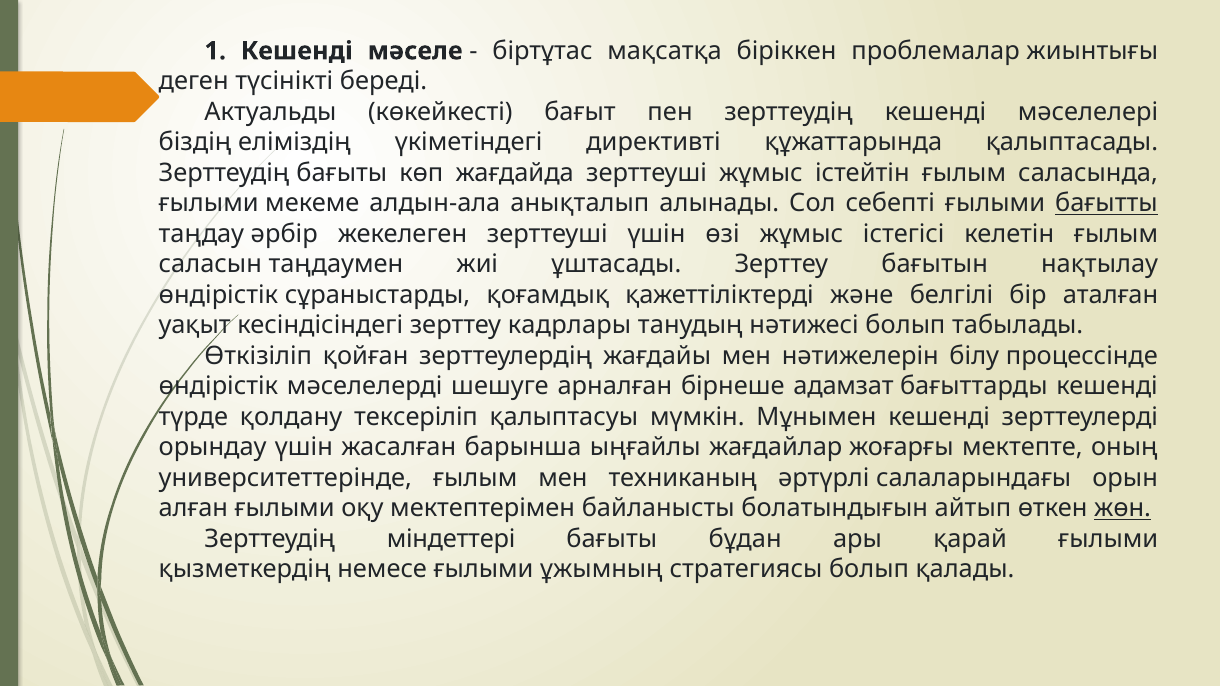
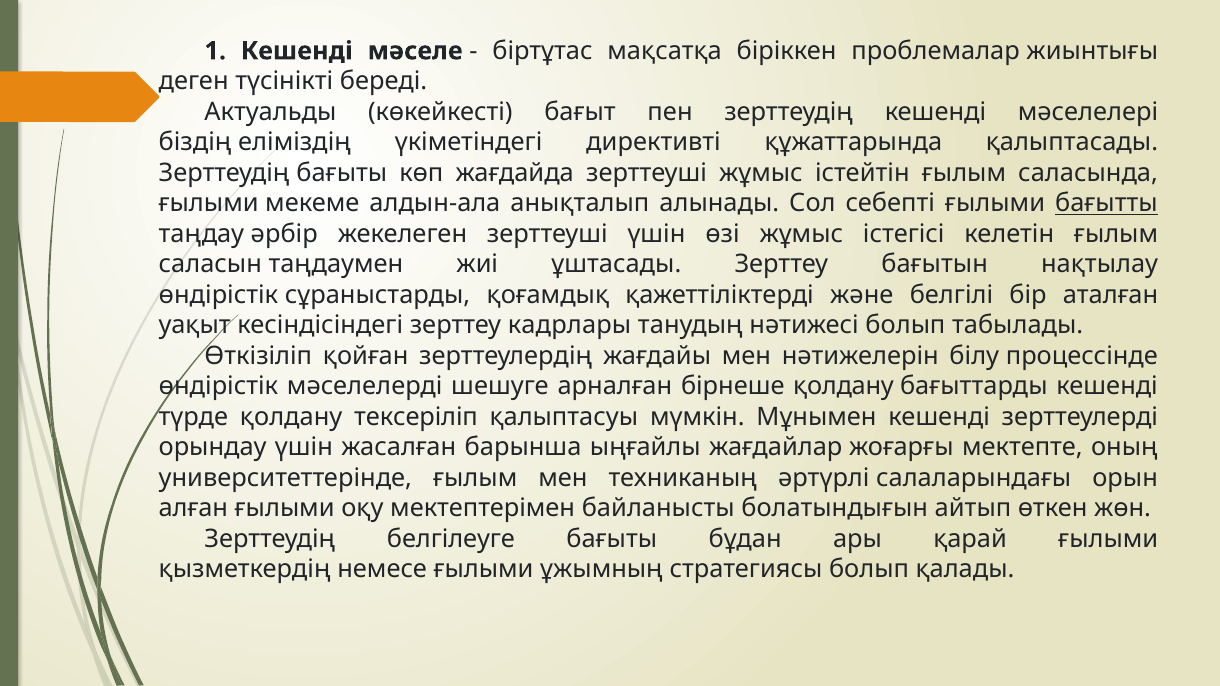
бірнеше адамзат: адамзат -> қолдану (844, 387)
жөн underline: present -> none (1123, 509)
міндеттері: міндеттері -> белгілеуге (451, 539)
